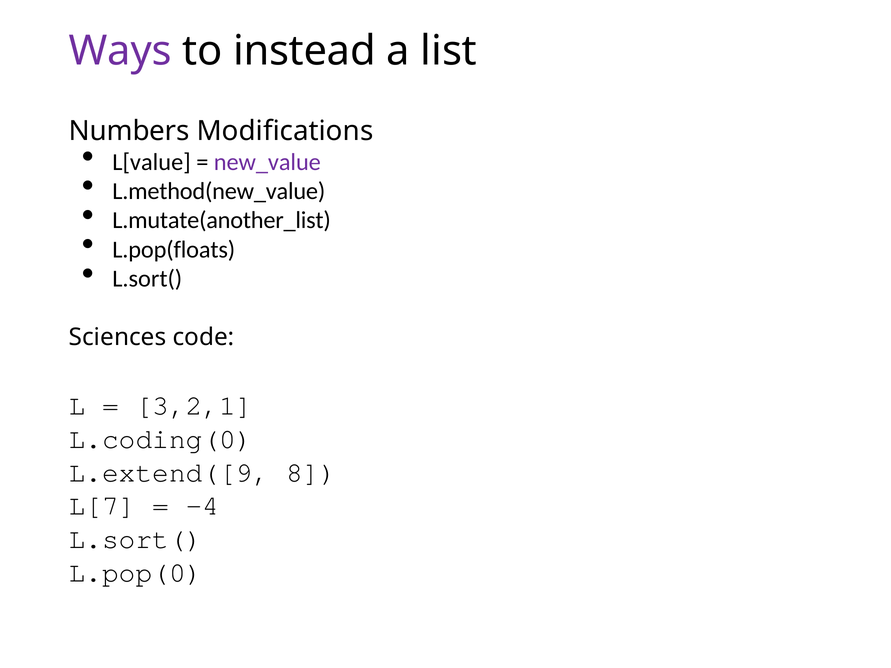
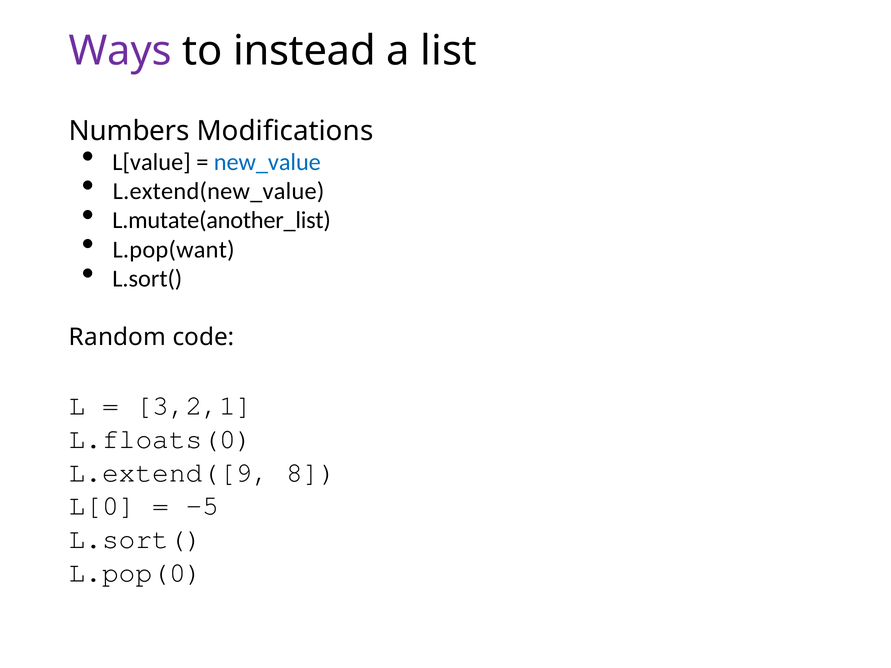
new_value colour: purple -> blue (267, 162)
L.method(new_value: L.method(new_value -> L.extend(new_value (219, 191)
L.pop(floats: L.pop(floats -> L.pop(want (174, 250)
Sciences: Sciences -> Random (117, 338)
L.coding(0: L.coding(0 -> L.floats(0 (161, 439)
L[7: L[7 -> L[0 (102, 506)
-4: -4 -> -5 (202, 506)
